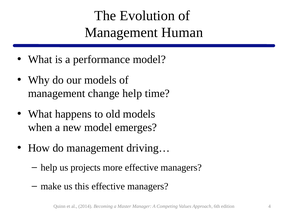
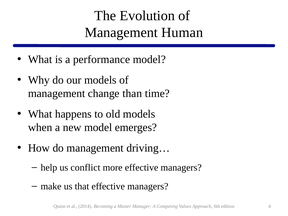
change help: help -> than (132, 93)
projects: projects -> conflict (85, 168)
this: this -> that (82, 186)
